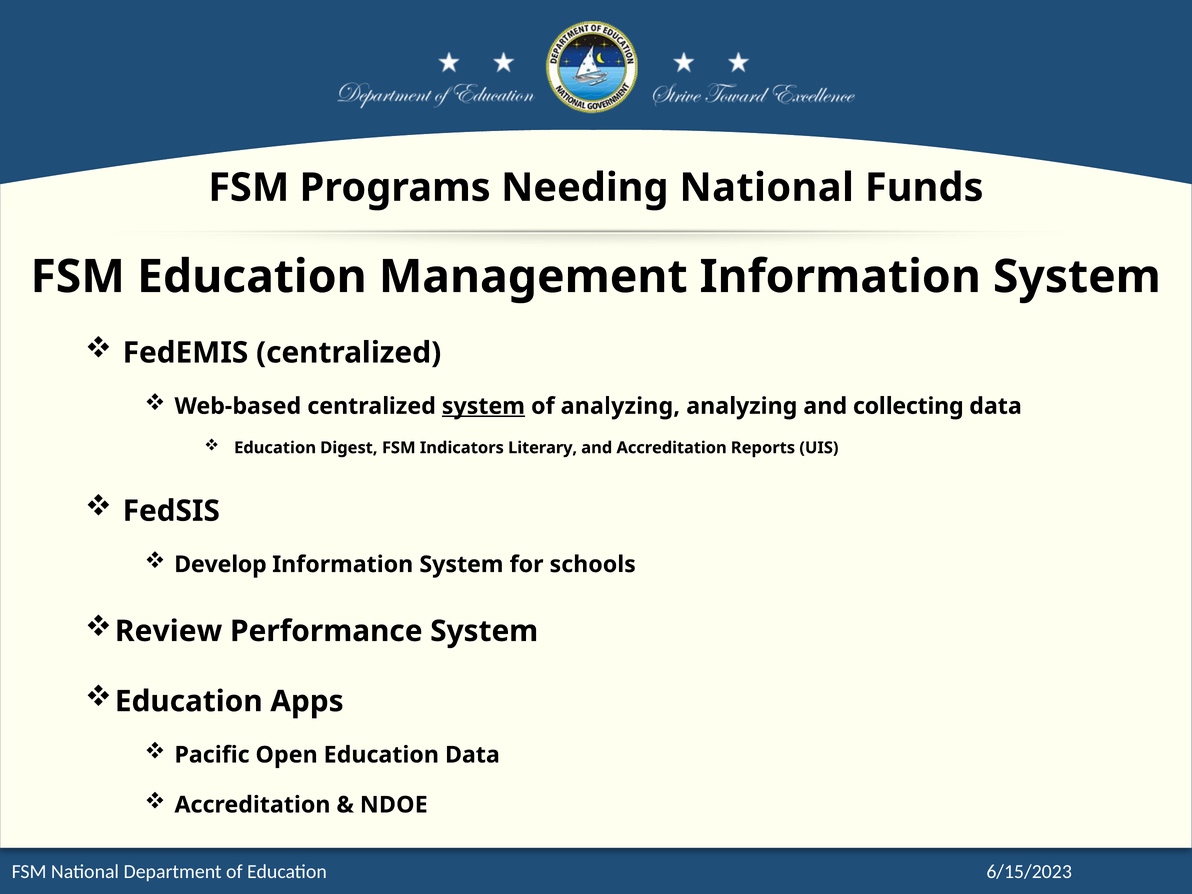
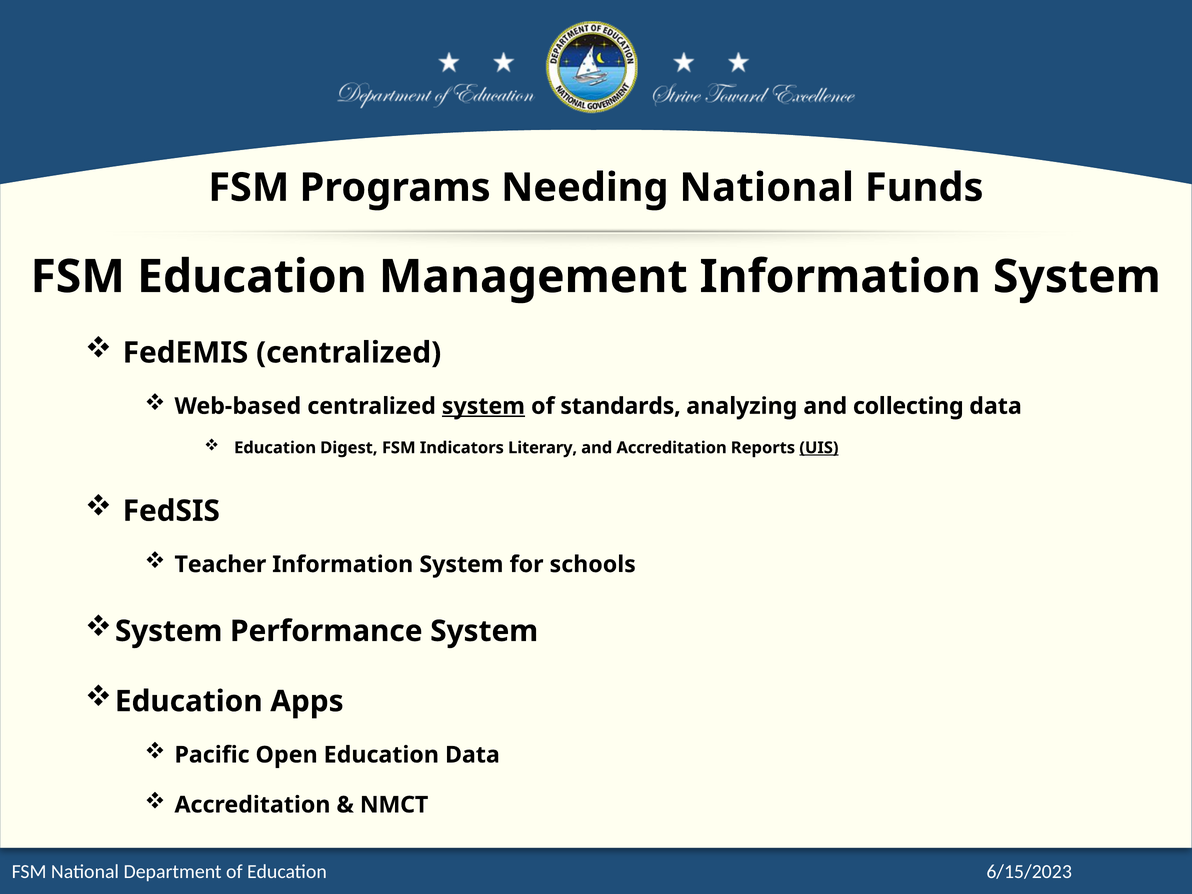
of analyzing: analyzing -> standards (621, 406)
UIS underline: none -> present (819, 448)
Develop: Develop -> Teacher (220, 564)
Review: Review -> System (169, 631)
NDOE: NDOE -> NMCT (394, 805)
